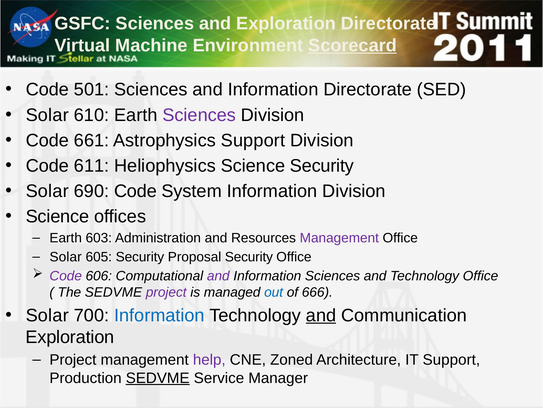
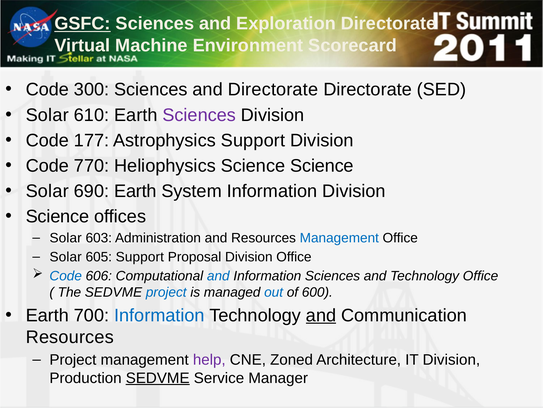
GSFC underline: none -> present (83, 24)
Scorecard underline: present -> none (353, 45)
501: 501 -> 300 (92, 89)
Sciences and Information: Information -> Directorate (273, 89)
661: 661 -> 177 (92, 140)
611: 611 -> 770 (92, 165)
Science Security: Security -> Science (322, 165)
690 Code: Code -> Earth (135, 191)
Earth: Earth -> Solar (66, 238)
Management colour: purple -> blue (339, 238)
605 Security: Security -> Support (140, 257)
Proposal Security: Security -> Division (249, 257)
Code colour: purple -> blue (66, 276)
and colour: purple -> blue (218, 276)
project colour: purple -> blue (166, 292)
666: 666 -> 600 (317, 292)
Solar: Solar -> Earth (47, 315)
Exploration: Exploration -> Resources (70, 336)
IT Support: Support -> Division (451, 359)
